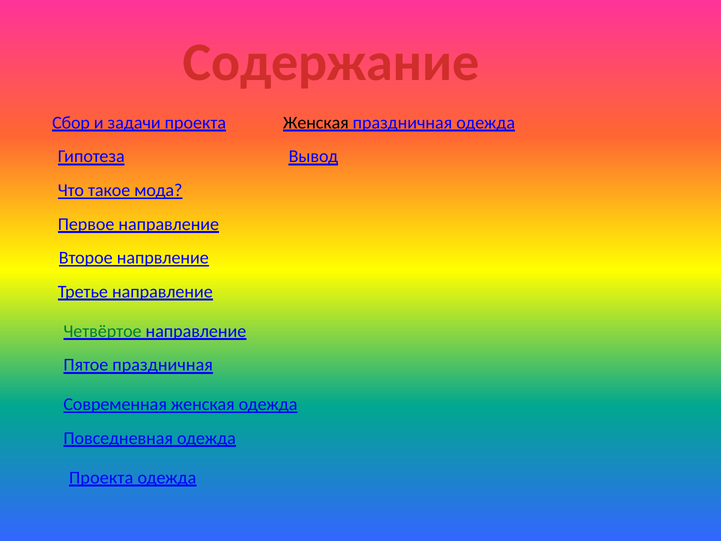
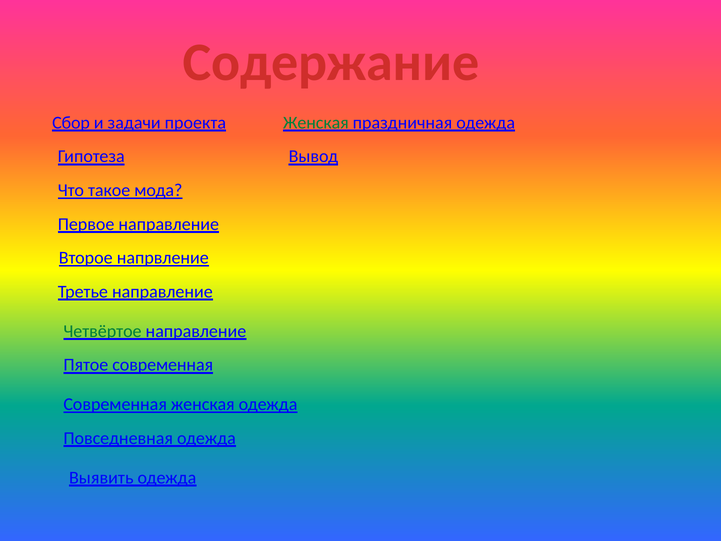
Женская colour: black -> green (316, 123)
Пятое праздничная: праздничная -> современная (163, 365)
Проекта: Проекта -> Выявить (101, 478)
